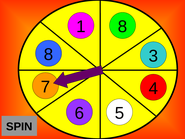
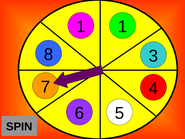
1 8: 8 -> 1 (123, 27)
